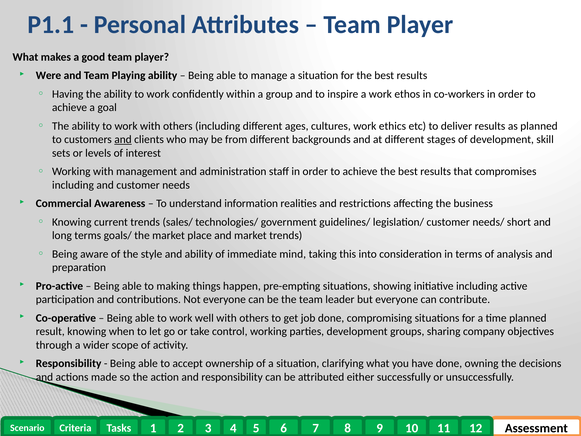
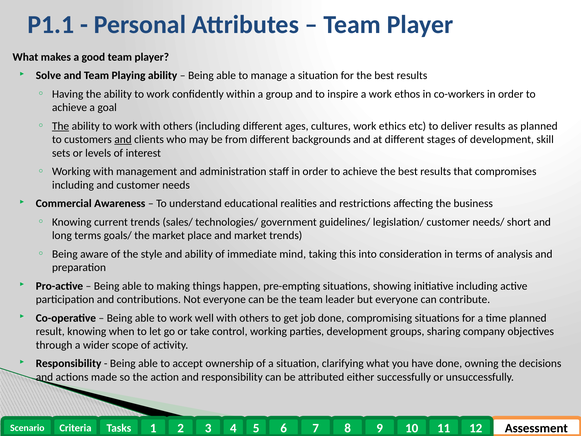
Were: Were -> Solve (48, 76)
The underline: none -> present (61, 126)
information: information -> educational (251, 203)
